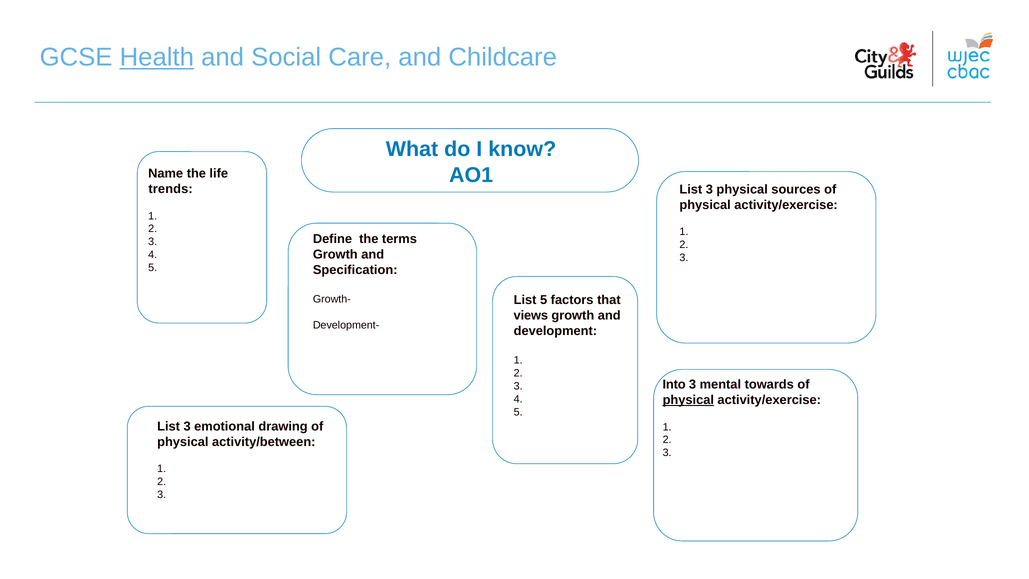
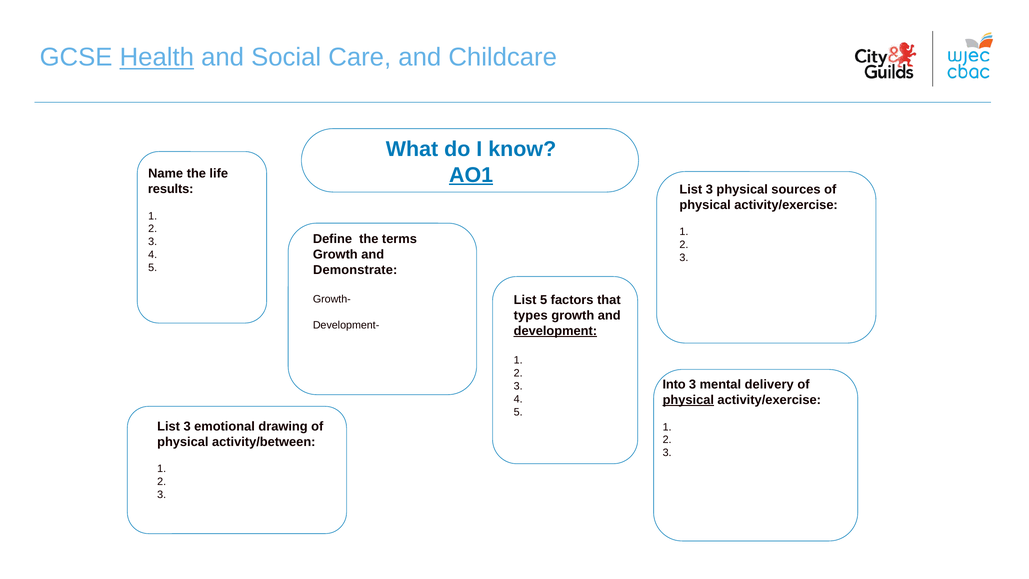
AO1 underline: none -> present (471, 175)
trends: trends -> results (171, 189)
Specification: Specification -> Demonstrate (355, 270)
views: views -> types (531, 315)
development underline: none -> present (555, 331)
towards: towards -> delivery (769, 385)
